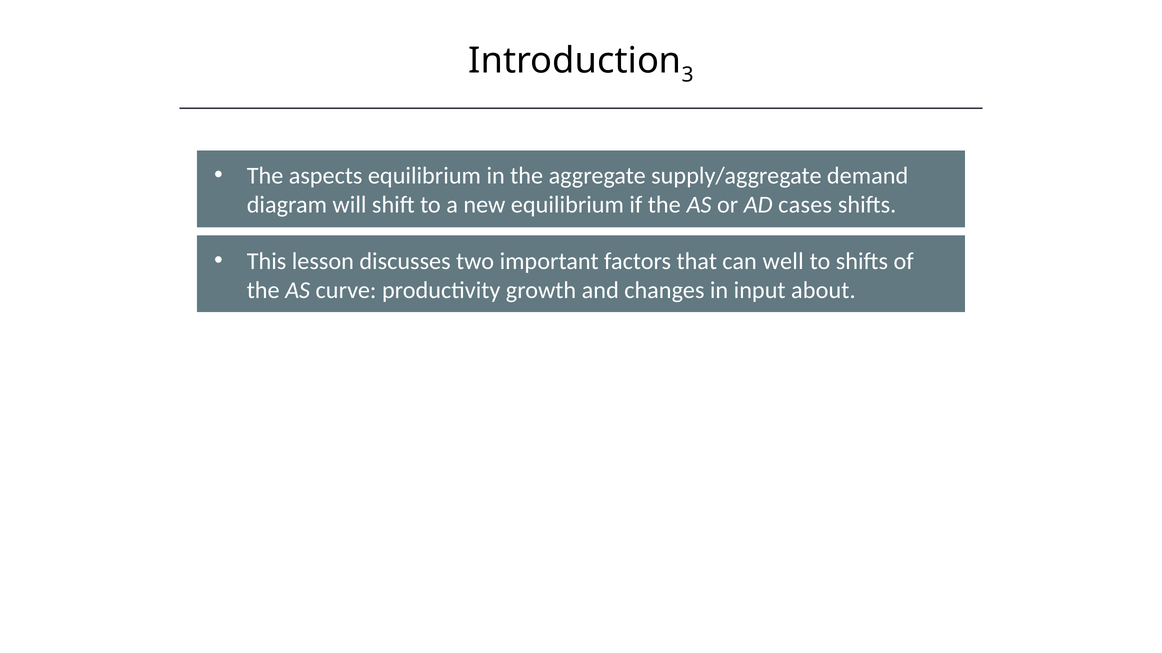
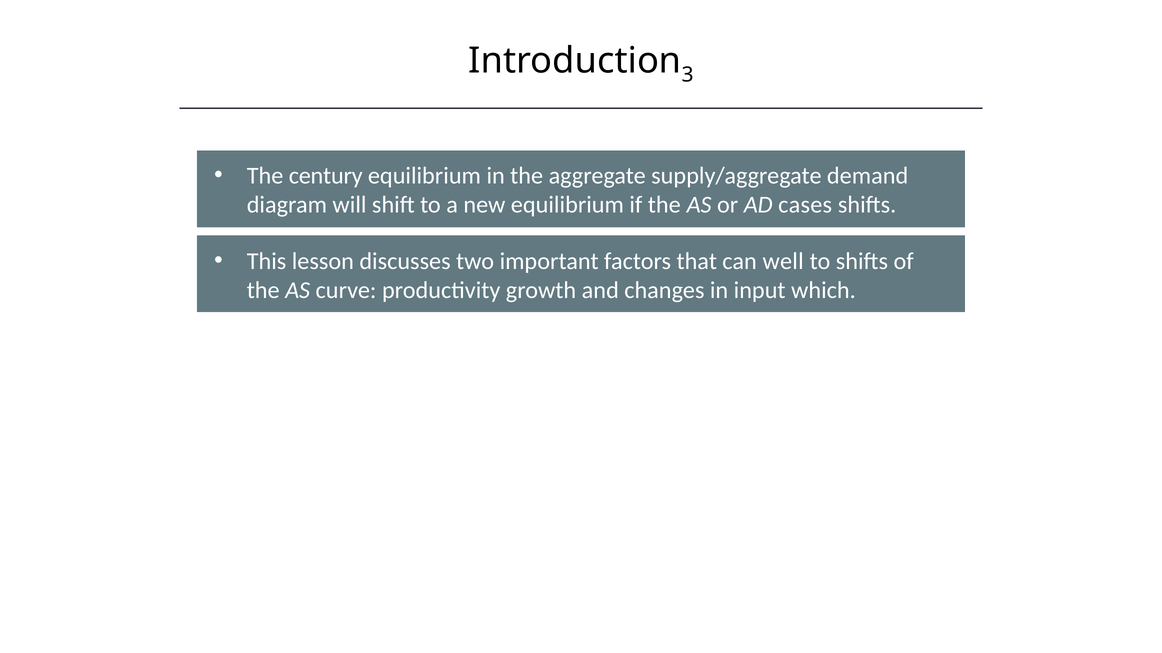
aspects: aspects -> century (326, 176)
about: about -> which (823, 290)
